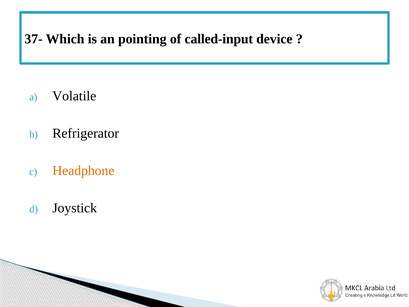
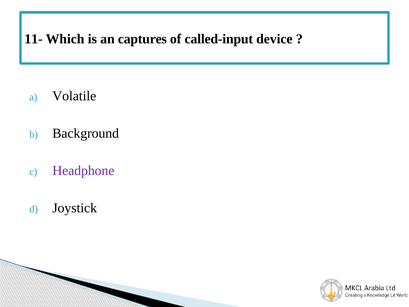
37-: 37- -> 11- (34, 39)
pointing: pointing -> captures (142, 39)
Refrigerator: Refrigerator -> Background (86, 133)
Headphone colour: orange -> purple (83, 171)
